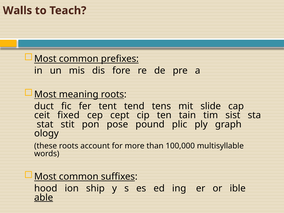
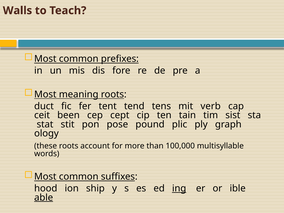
slide: slide -> verb (211, 106)
fixed: fixed -> been (69, 115)
ing underline: none -> present (179, 188)
